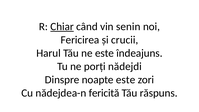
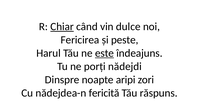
senin: senin -> dulce (128, 27)
crucii: crucii -> peste (125, 40)
este underline: none -> present (104, 53)
noapte este: este -> aripi (126, 80)
